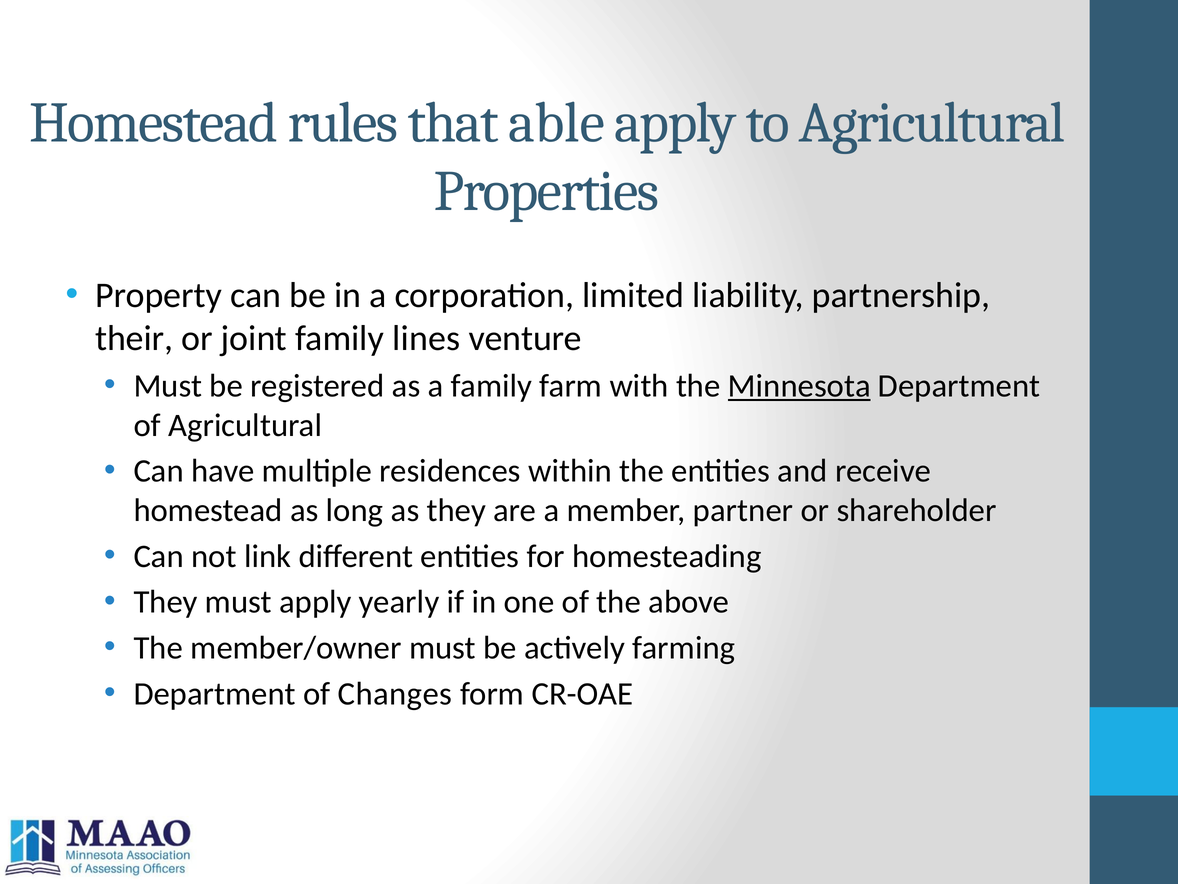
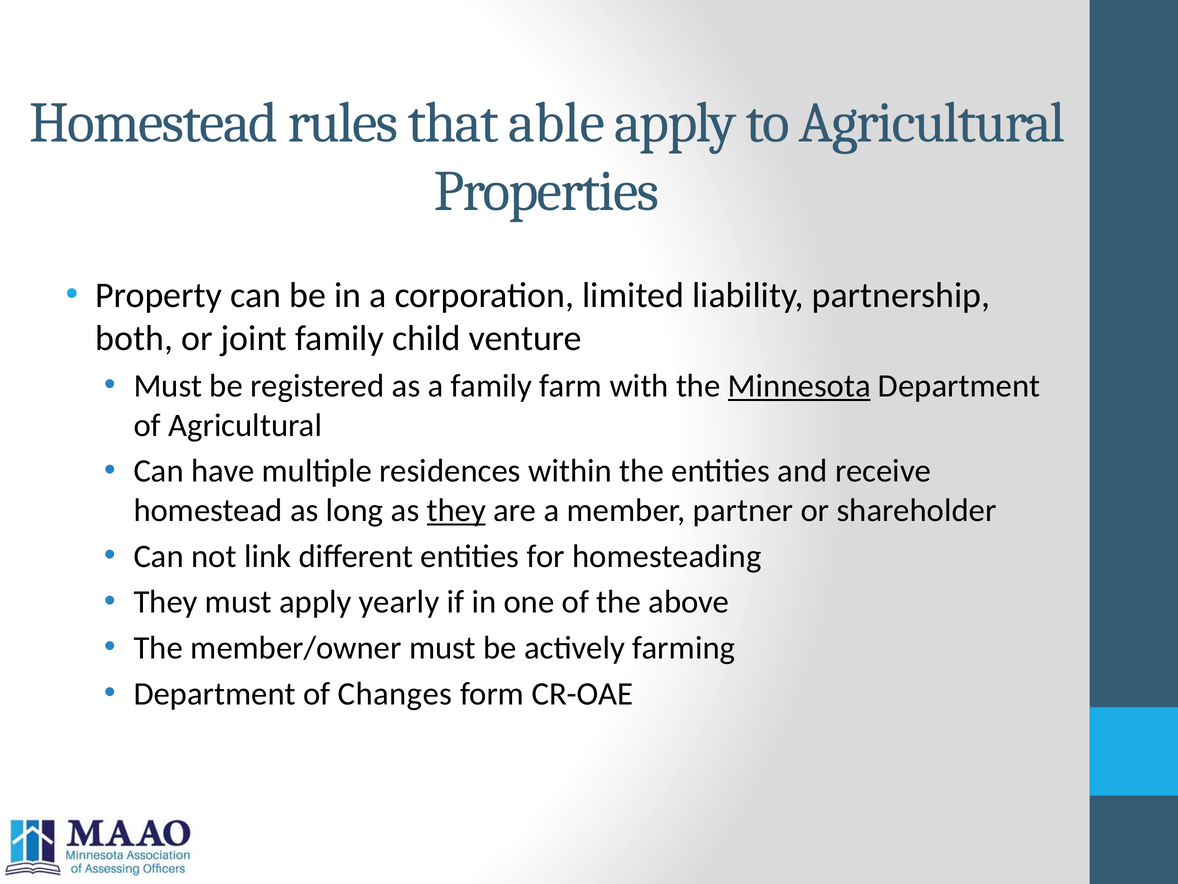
their: their -> both (134, 338)
lines: lines -> child (426, 338)
they underline: none -> present (456, 510)
